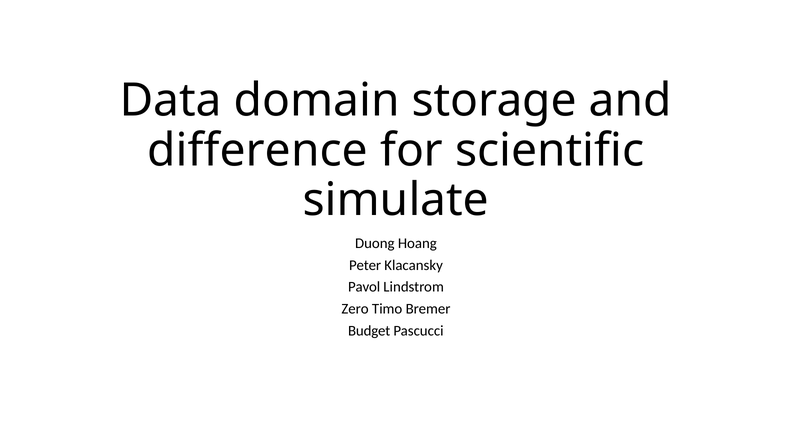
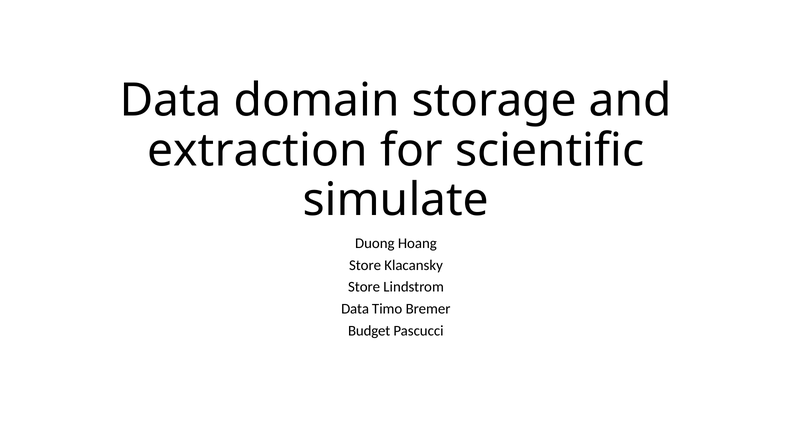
difference: difference -> extraction (258, 150)
Peter: Peter -> Store (365, 265)
Pavol: Pavol -> Store (364, 287)
Zero: Zero -> Data (355, 309)
